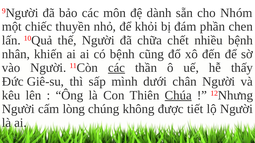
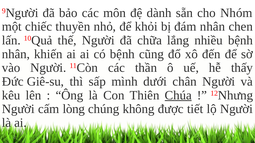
đám phần: phần -> nhân (212, 27)
chết: chết -> lắng (178, 40)
các underline: present -> none (116, 68)
